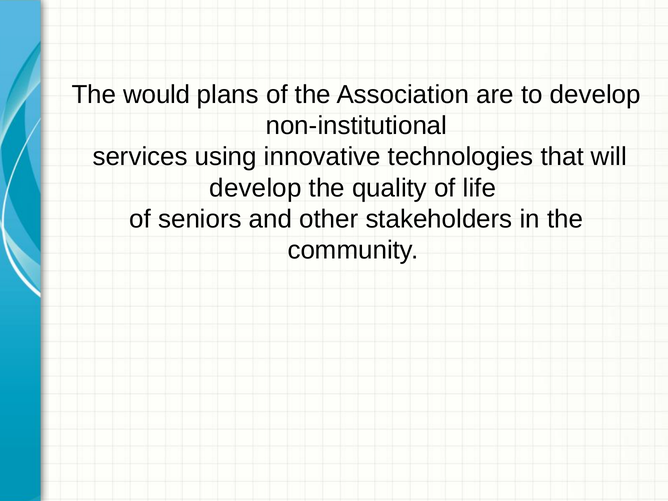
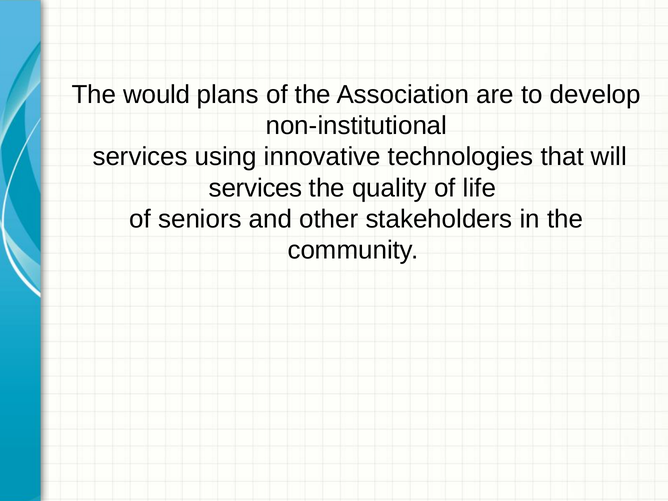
develop: develop -> services (256, 188)
